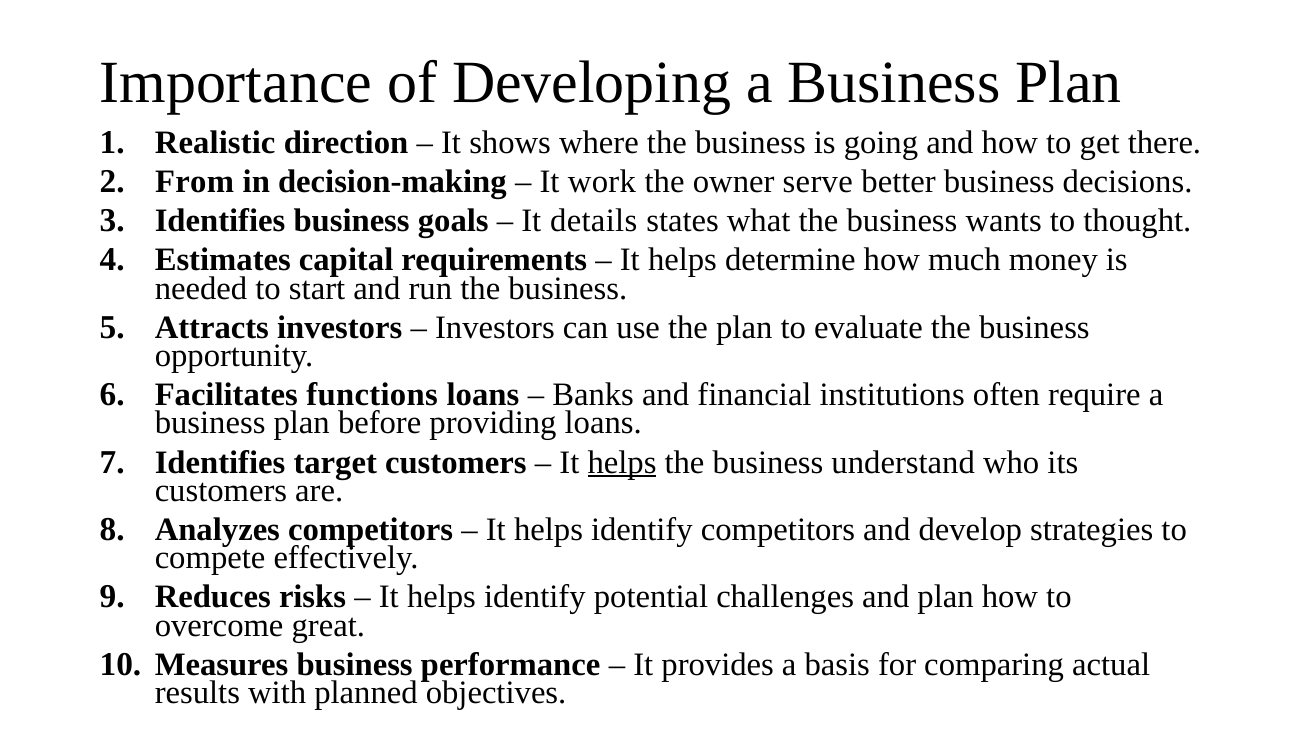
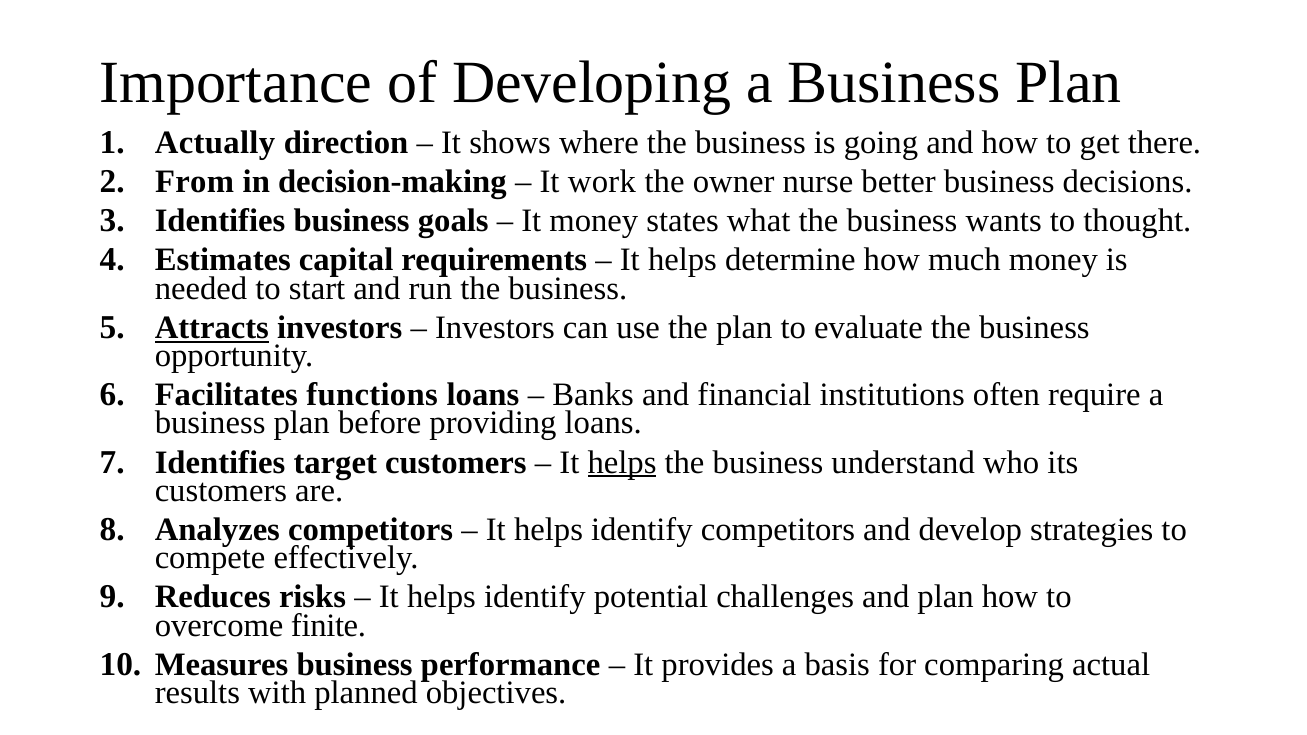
Realistic: Realistic -> Actually (215, 143)
serve: serve -> nurse (818, 182)
It details: details -> money (594, 221)
Attracts underline: none -> present (212, 328)
great: great -> finite (329, 625)
